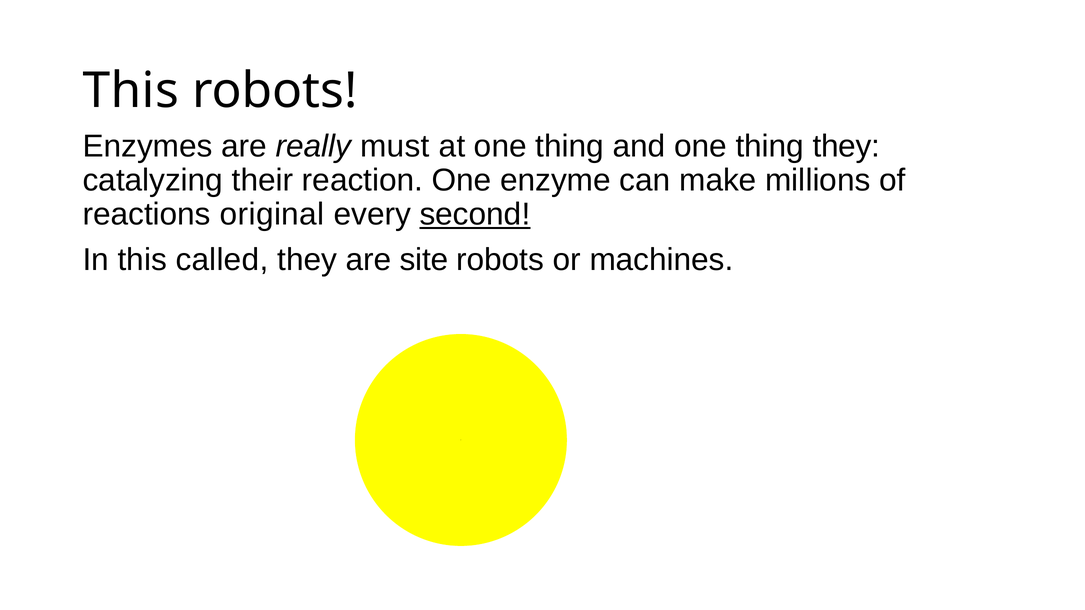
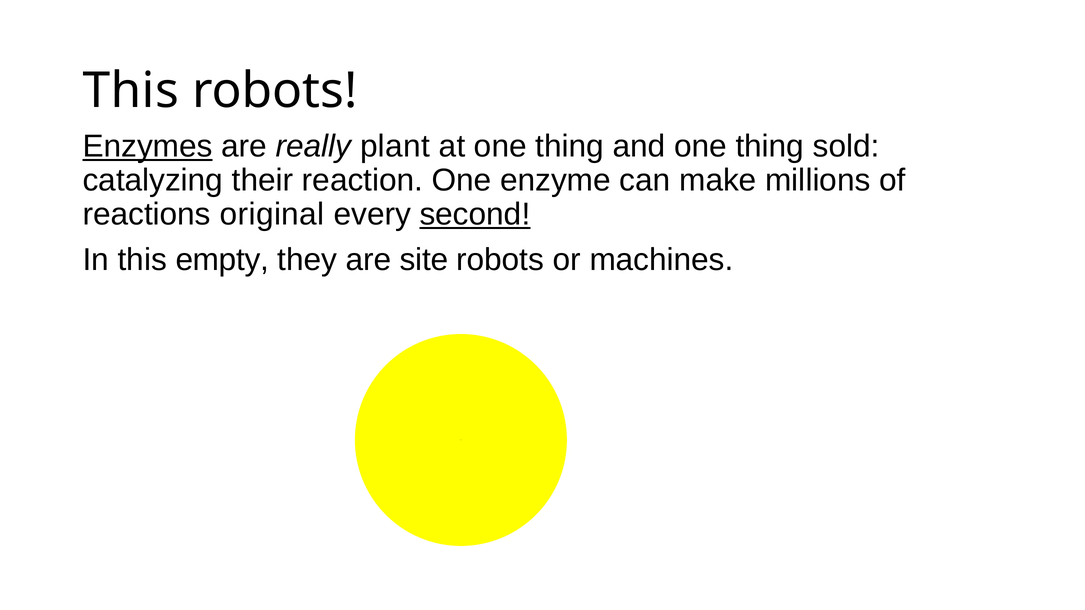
Enzymes underline: none -> present (148, 146)
must: must -> plant (395, 146)
thing they: they -> sold (846, 146)
called: called -> empty (222, 260)
